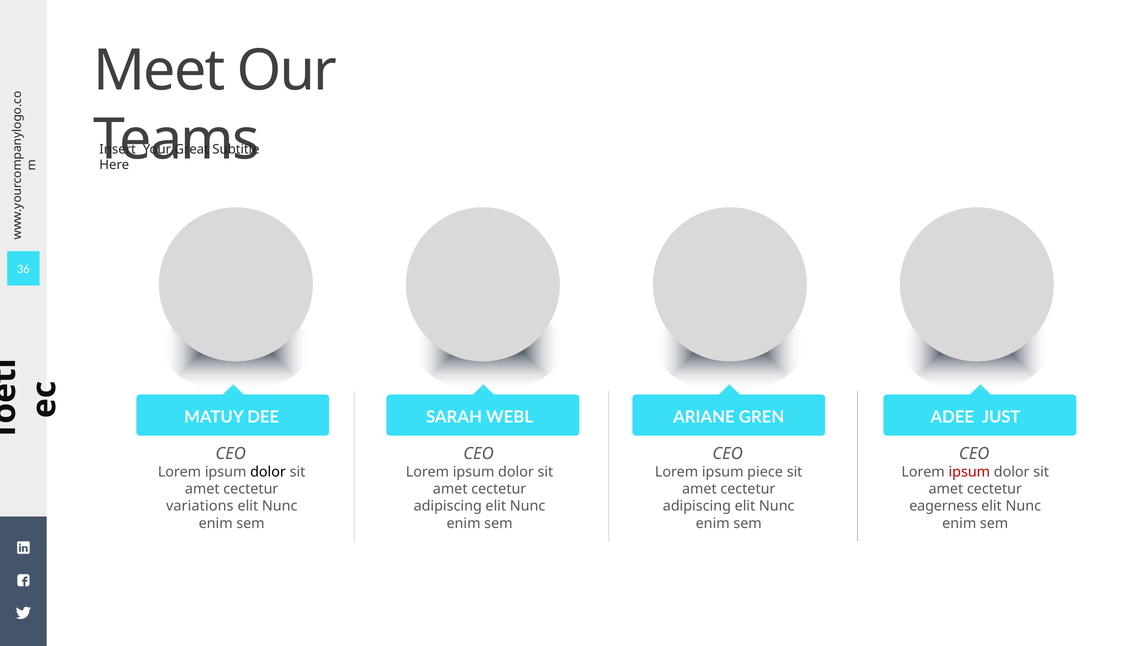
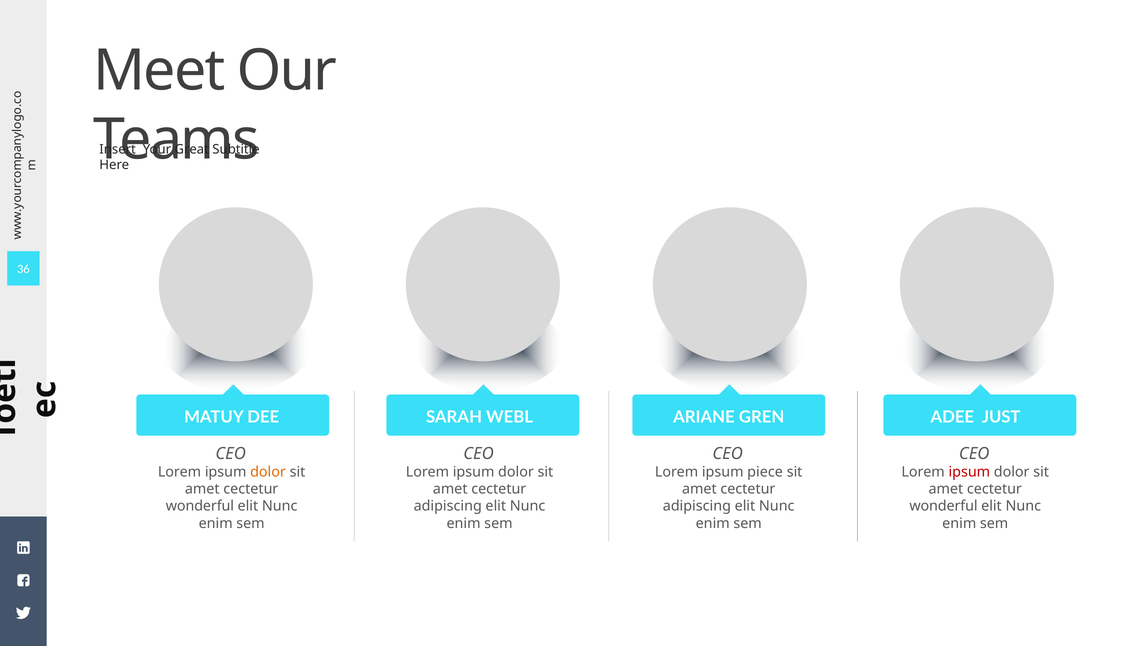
dolor colour: black -> orange (268, 472)
variations: variations -> wonderful (200, 506)
eagerness: eagerness -> wonderful (944, 506)
